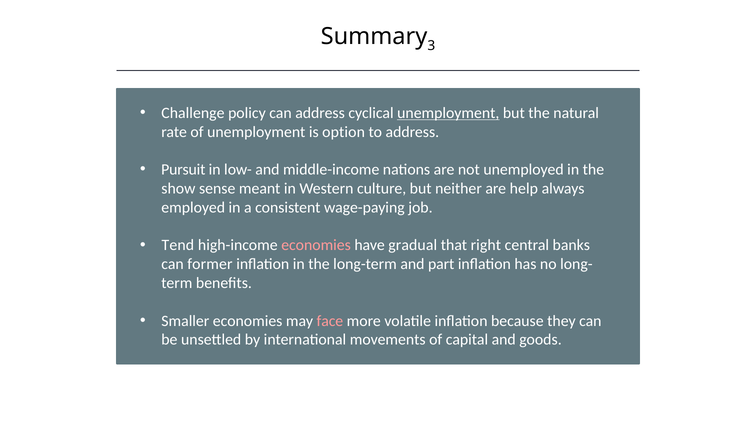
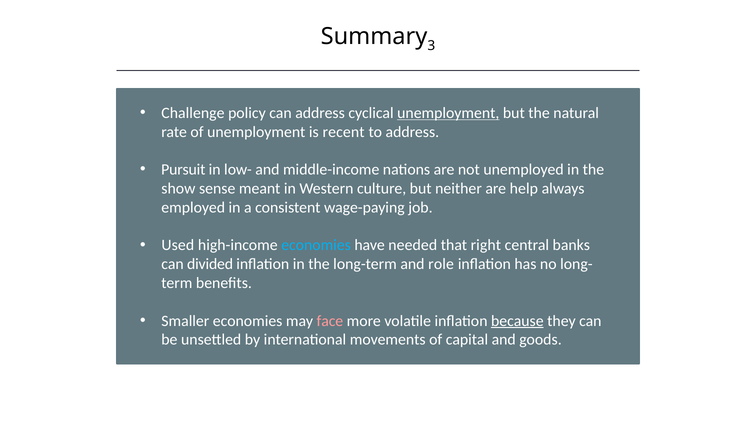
option: option -> recent (344, 132)
Tend: Tend -> Used (178, 245)
economies colour: pink -> light blue (316, 245)
gradual: gradual -> needed (413, 245)
former: former -> divided (210, 264)
part: part -> role (441, 264)
because underline: none -> present (517, 321)
